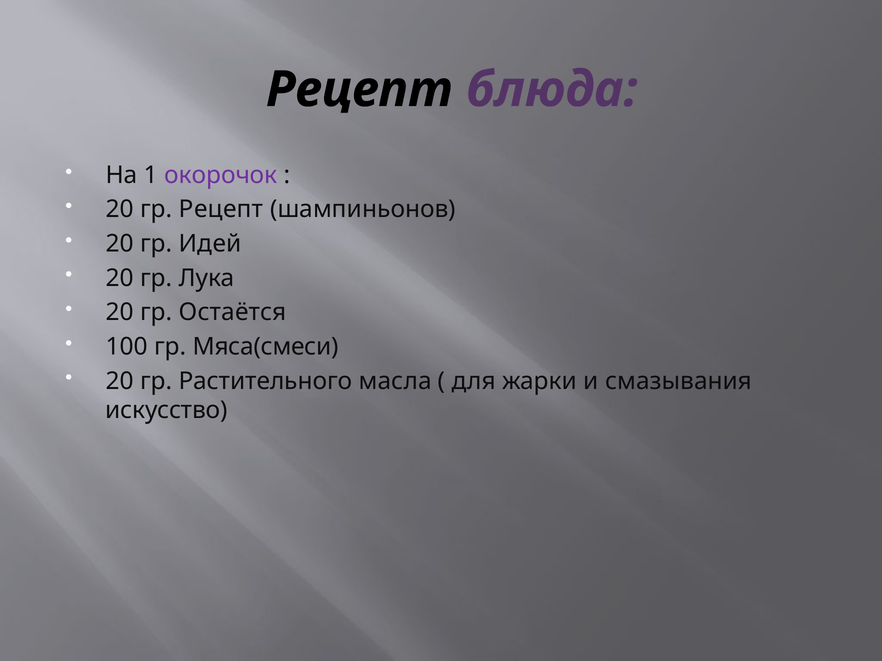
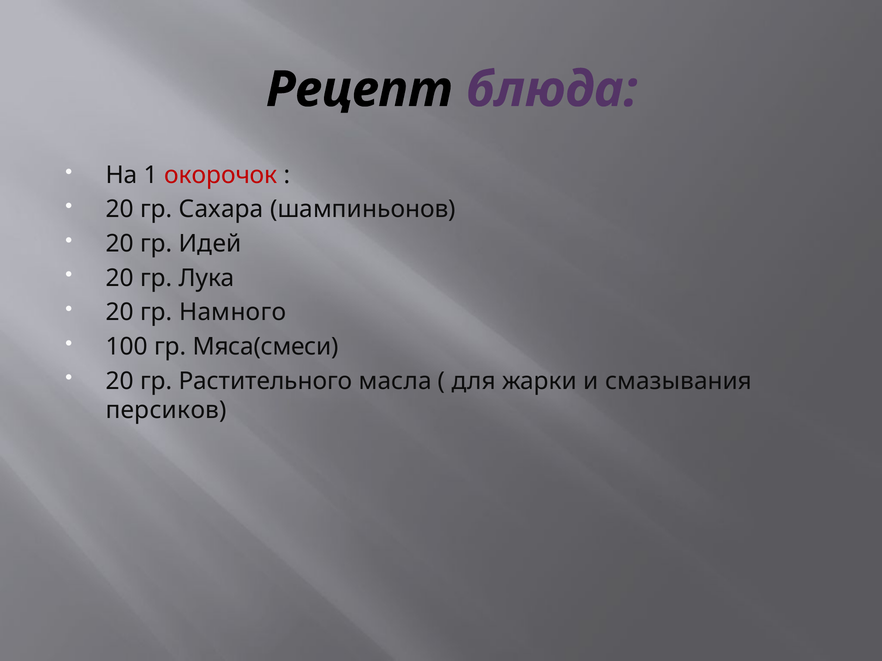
окорочок colour: purple -> red (221, 175)
гр Рецепт: Рецепт -> Сахара (221, 209)
Остаётся: Остаётся -> Намного (233, 313)
искусство: искусство -> персиков (166, 411)
